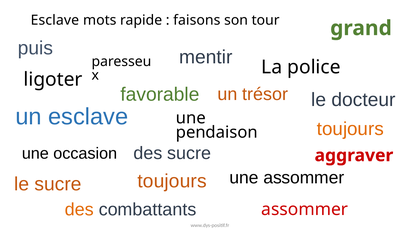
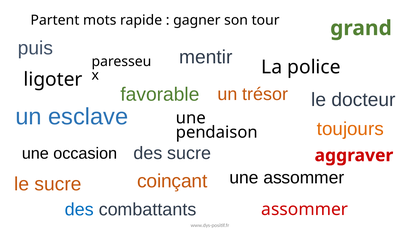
Esclave: Esclave -> Partent (55, 20)
faisons: faisons -> gagner (197, 20)
toujours: toujours -> coinçant (172, 181)
des colour: orange -> blue (79, 210)
